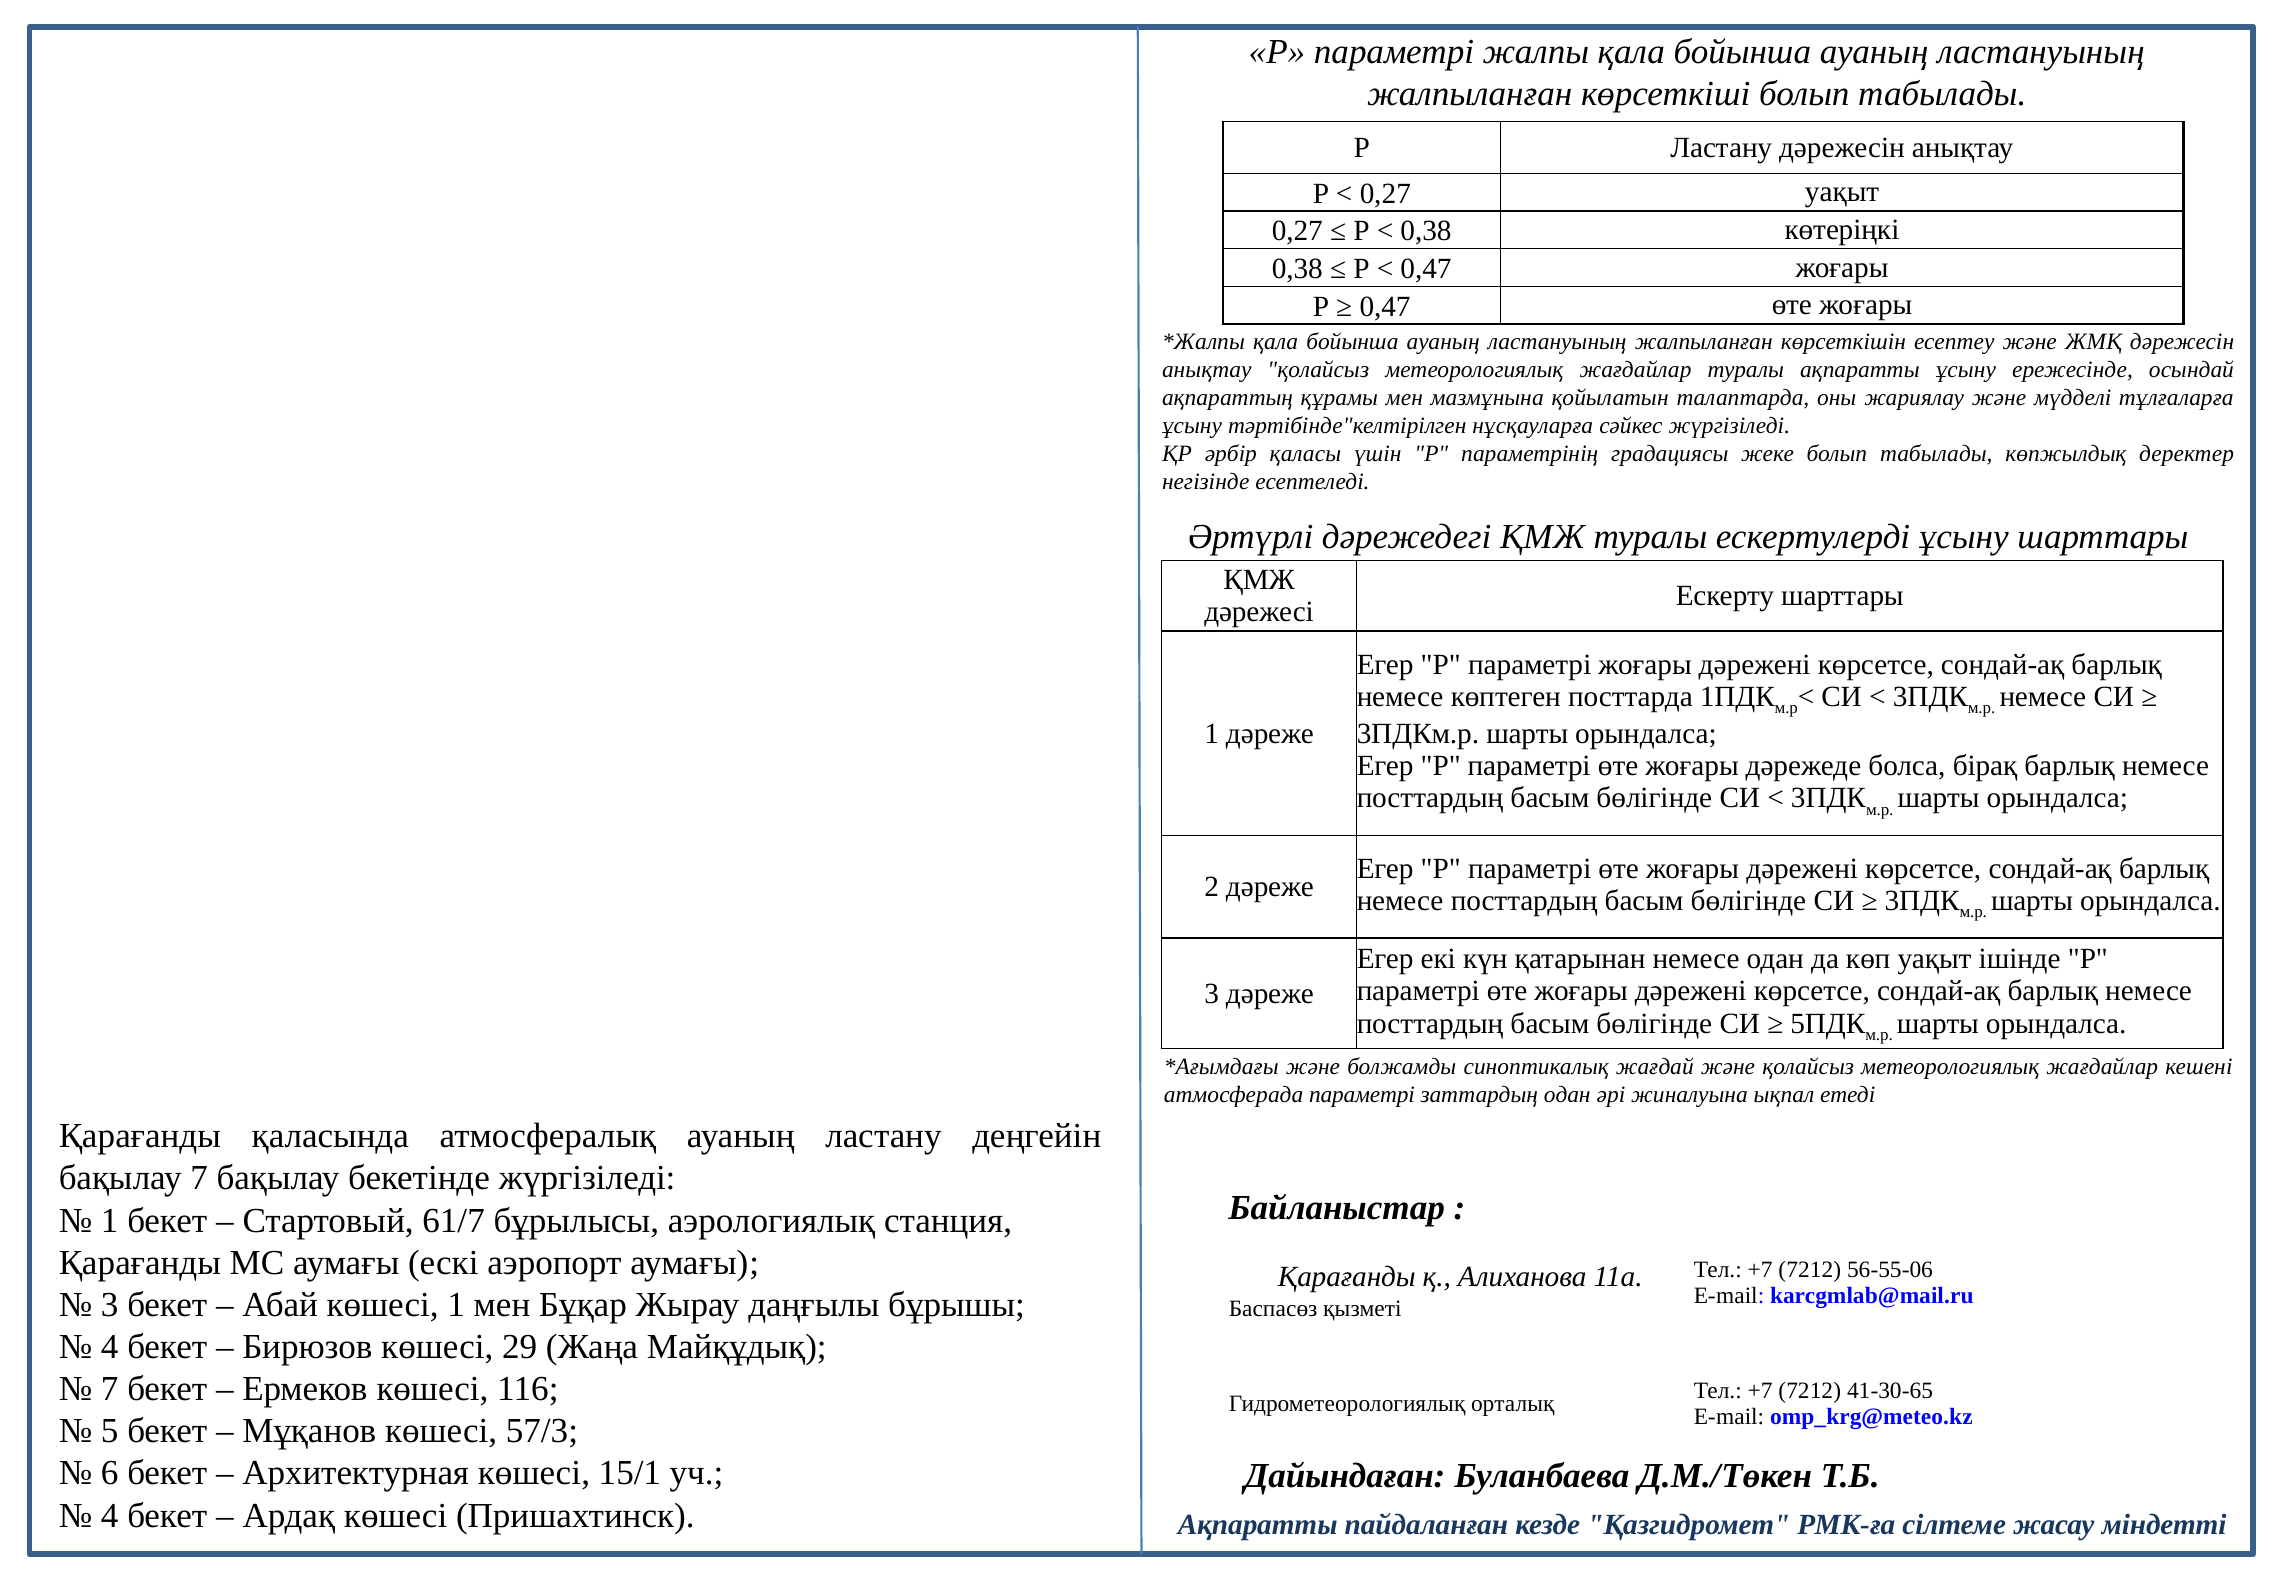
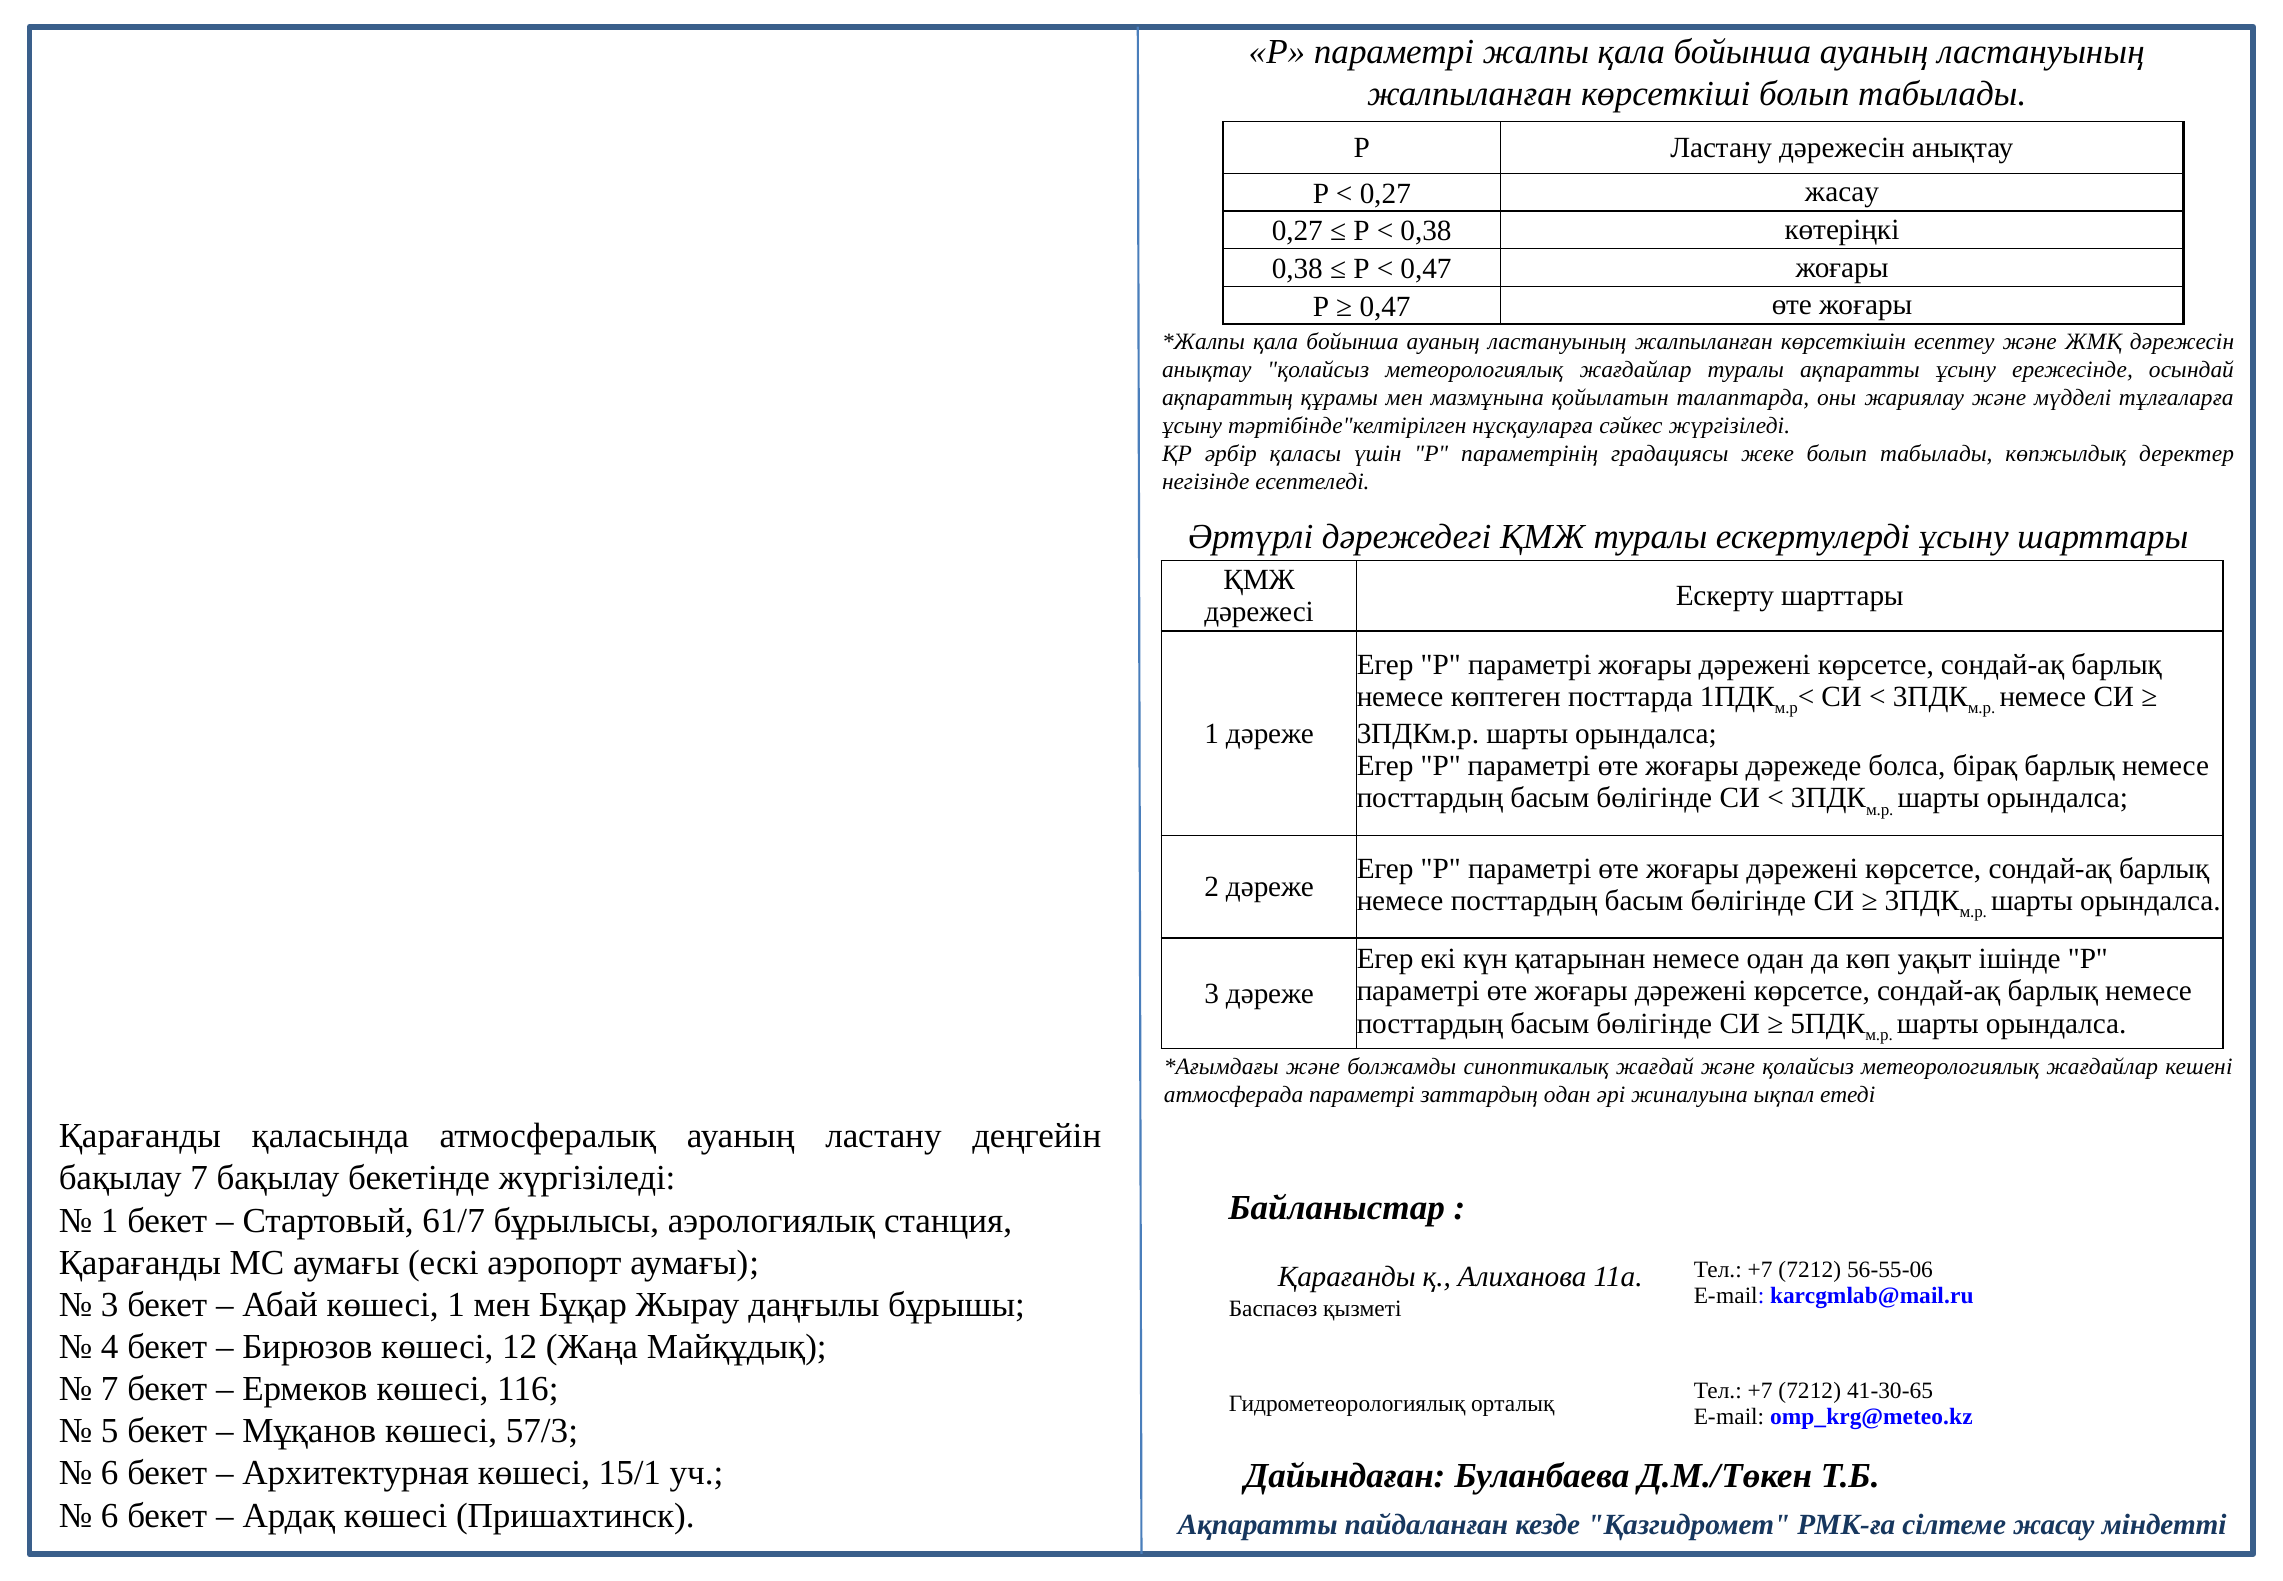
0,27 уақыт: уақыт -> жасау (1842, 192)
29: 29 -> 12 (520, 1347)
4: 4 -> 6 (110, 1515)
